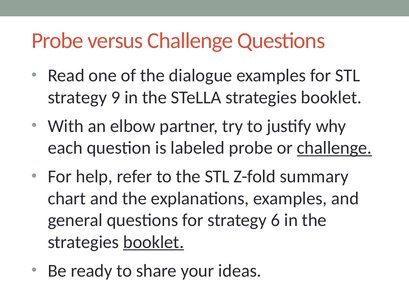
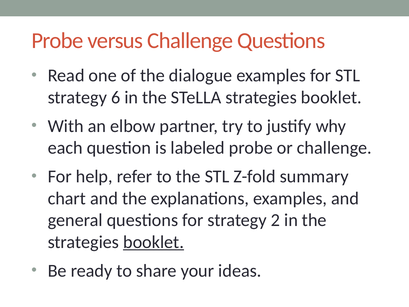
9: 9 -> 6 (116, 97)
challenge underline: present -> none (334, 148)
6: 6 -> 2 (275, 220)
